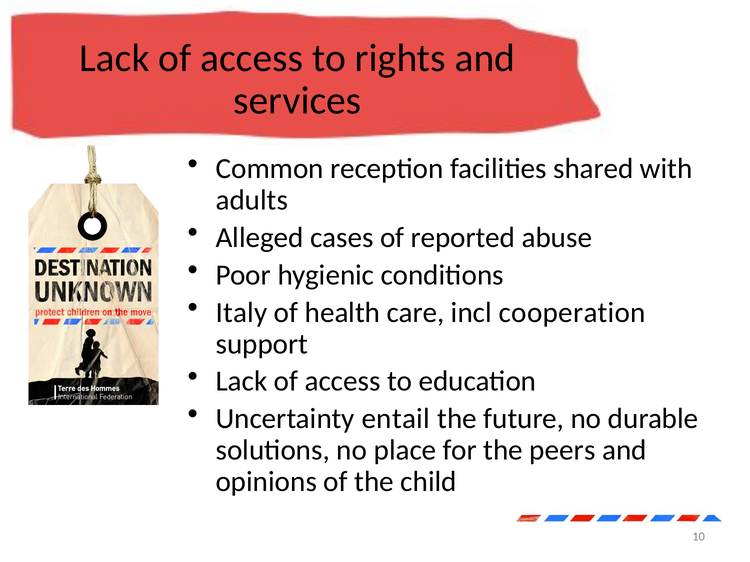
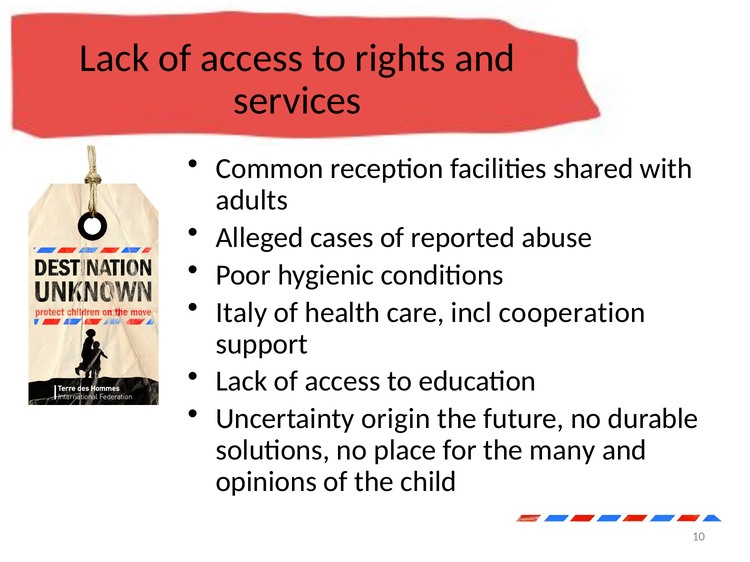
entail: entail -> origin (396, 419)
peers: peers -> many (562, 451)
